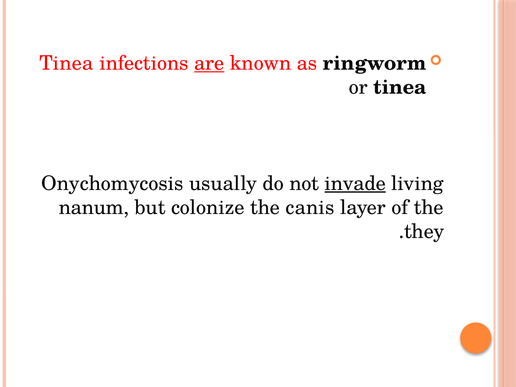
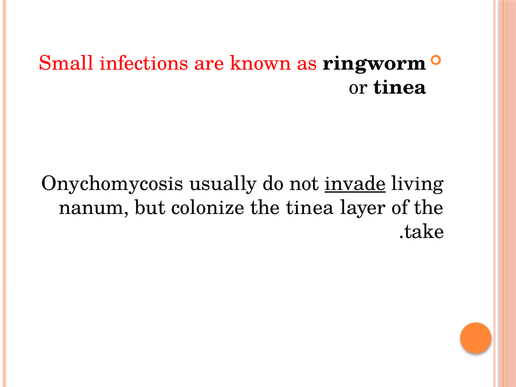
Tinea: Tinea -> Small (66, 63)
are underline: present -> none (209, 63)
the canis: canis -> tinea (310, 208)
they: they -> take (424, 232)
